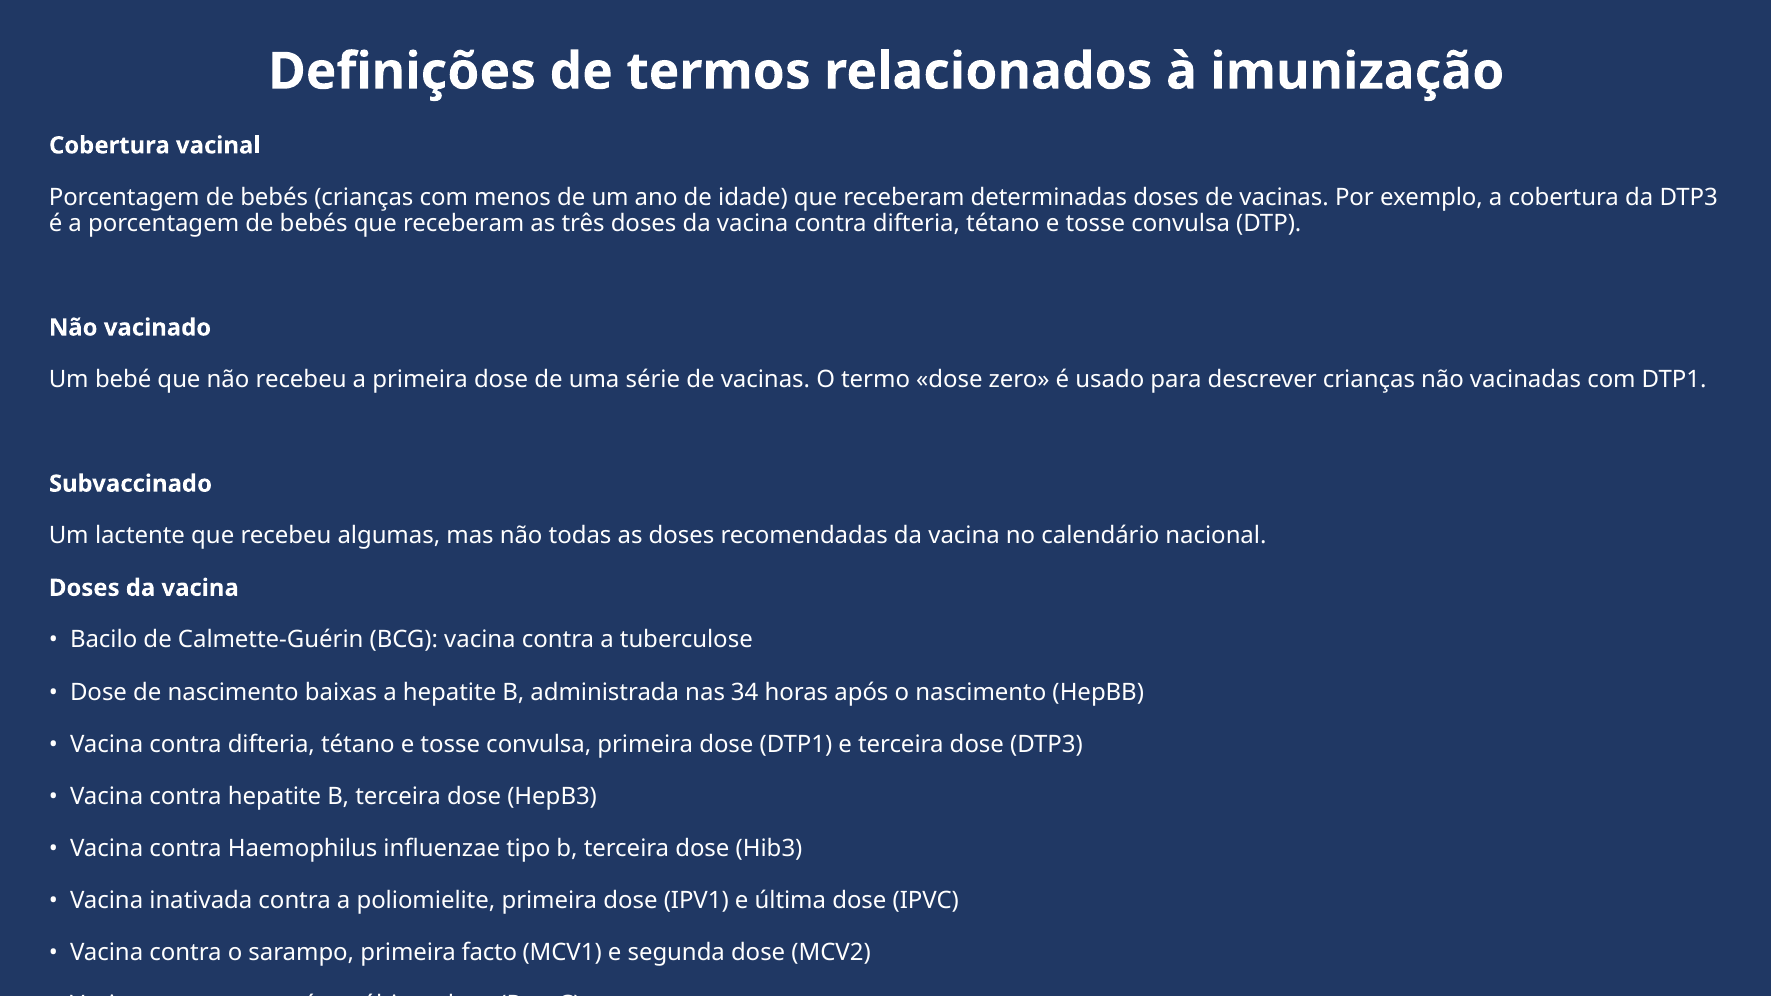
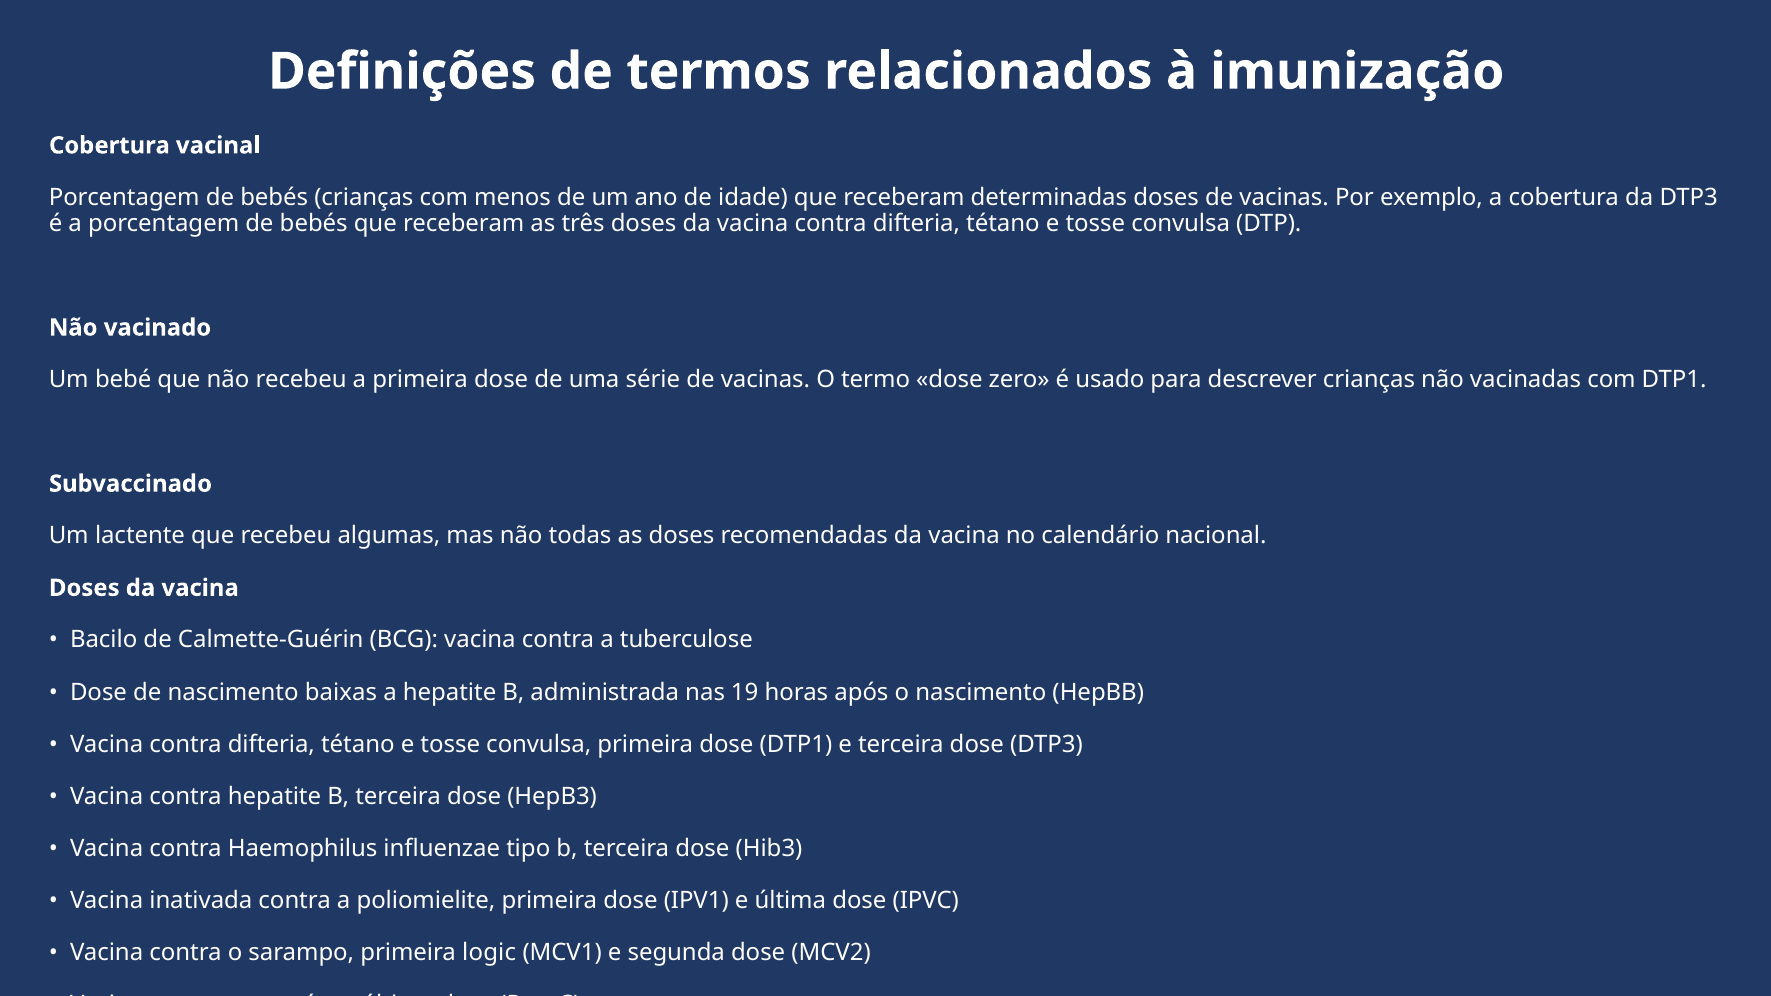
34: 34 -> 19 (745, 692)
facto: facto -> logic (489, 953)
